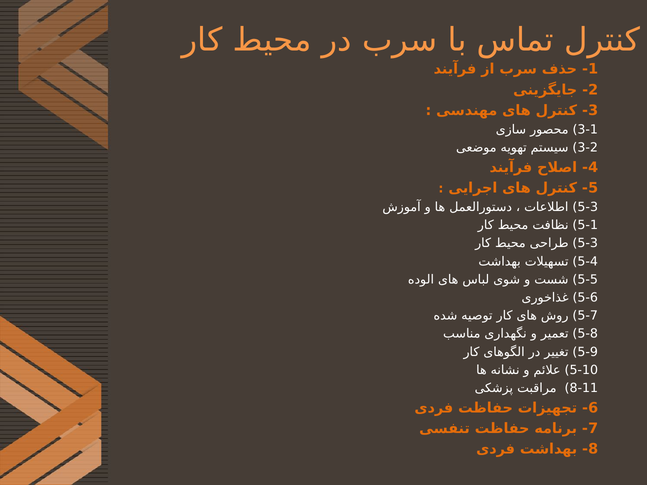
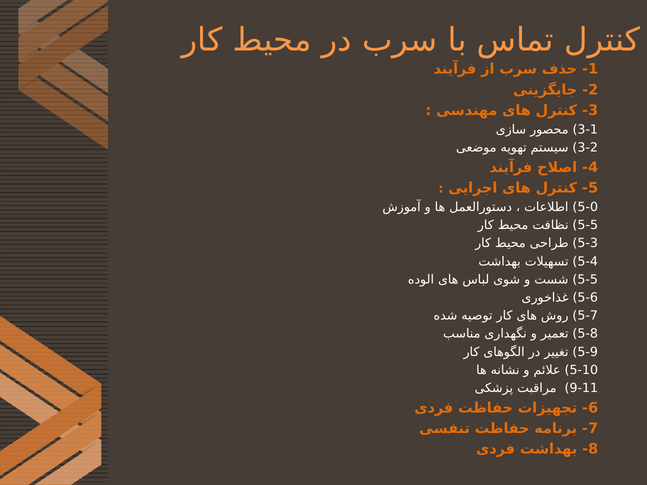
5-3: 5-3 -> 5-0 (588, 207)
5-1: 5-1 -> 5-5 (588, 225)
8-11: 8-11 -> 9-11 (584, 388)
